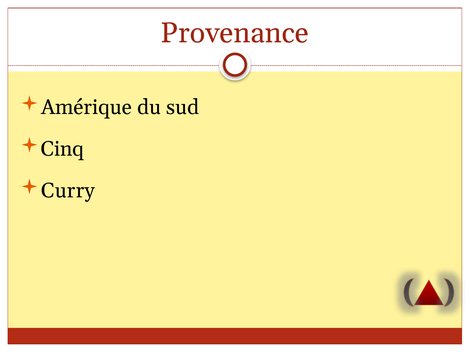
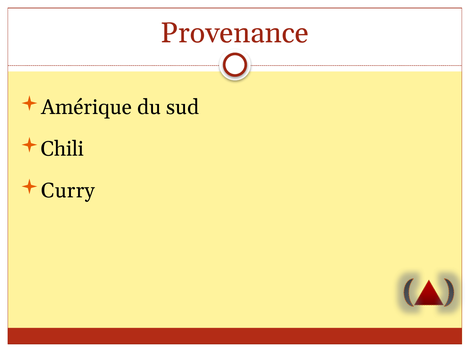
Cinq: Cinq -> Chili (62, 149)
